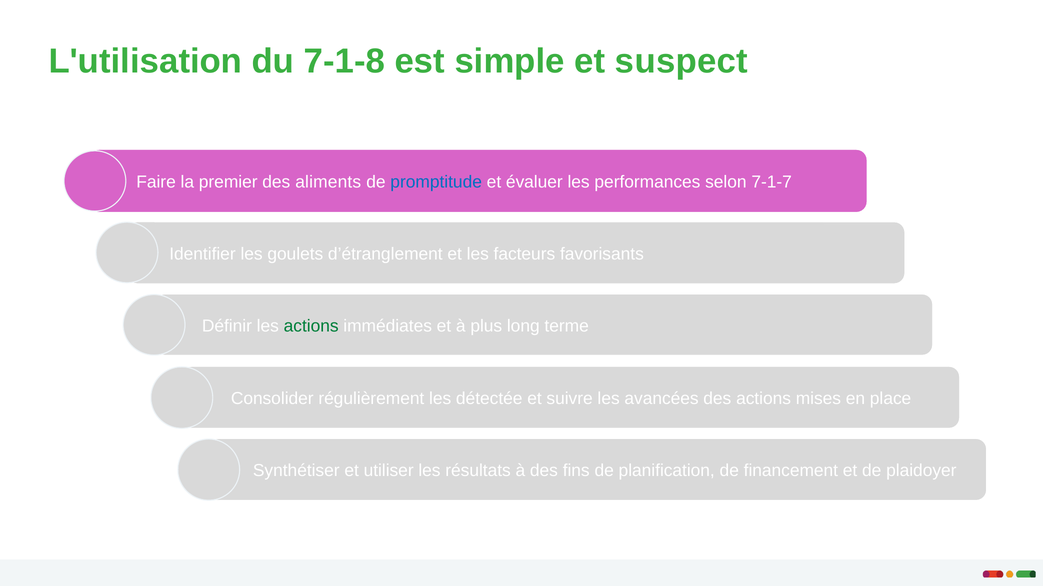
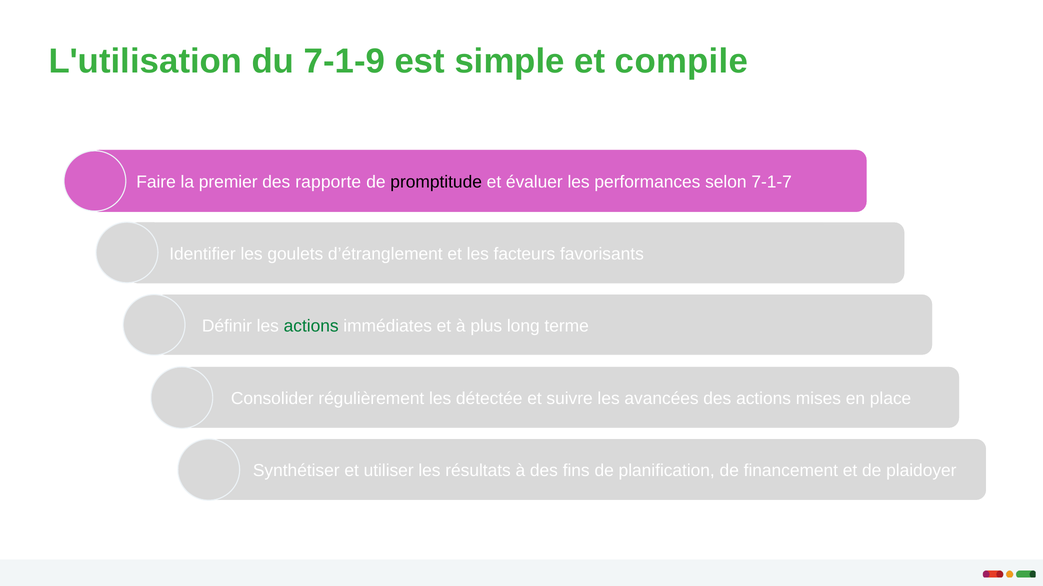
7-1-8: 7-1-8 -> 7-1-9 (344, 61)
suspect: suspect -> compile (681, 61)
aliments: aliments -> rapporte (328, 182)
promptitude colour: blue -> black (436, 182)
